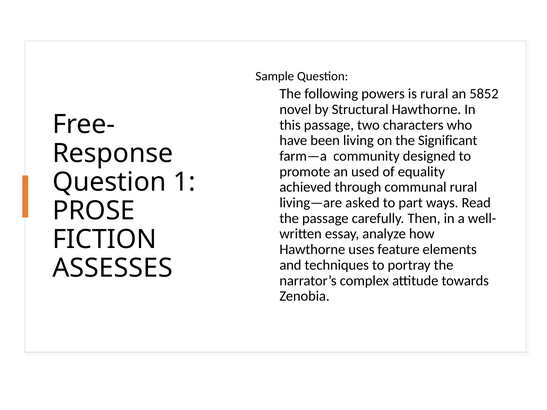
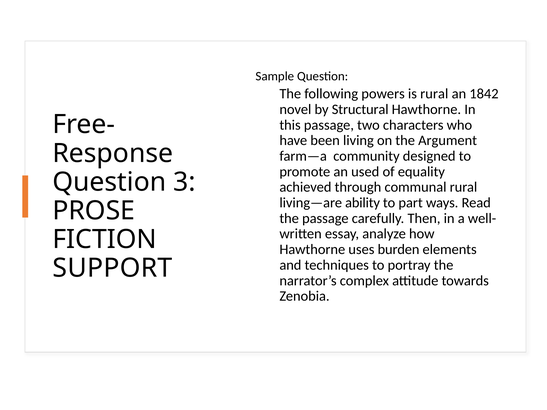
5852: 5852 -> 1842 (484, 94)
Significant: Significant -> Argument (448, 141)
1: 1 -> 3 (184, 182)
asked: asked -> ability (363, 203)
feature: feature -> burden (399, 250)
ASSESSES: ASSESSES -> SUPPORT (112, 268)
